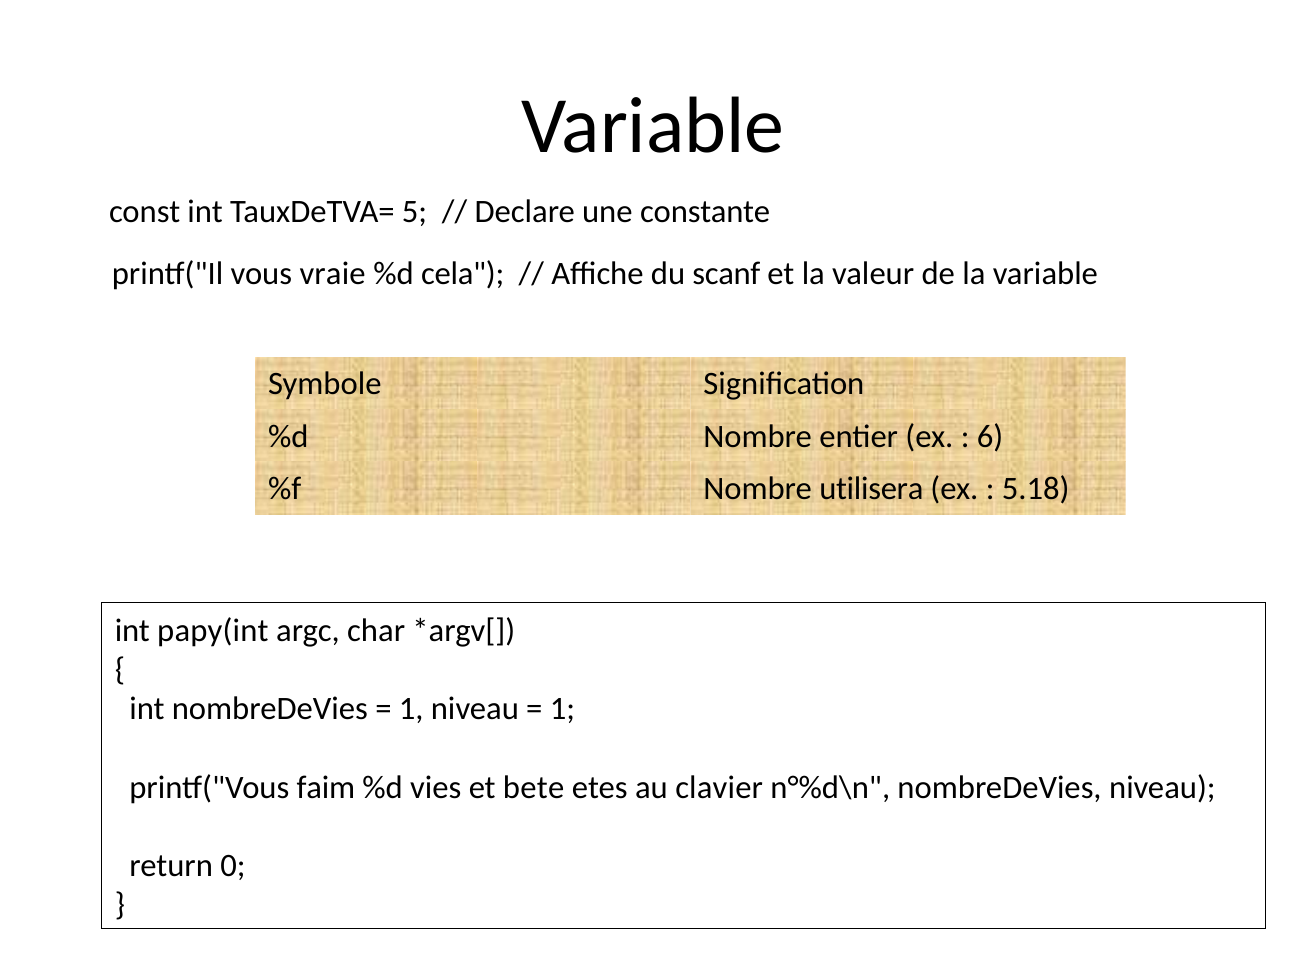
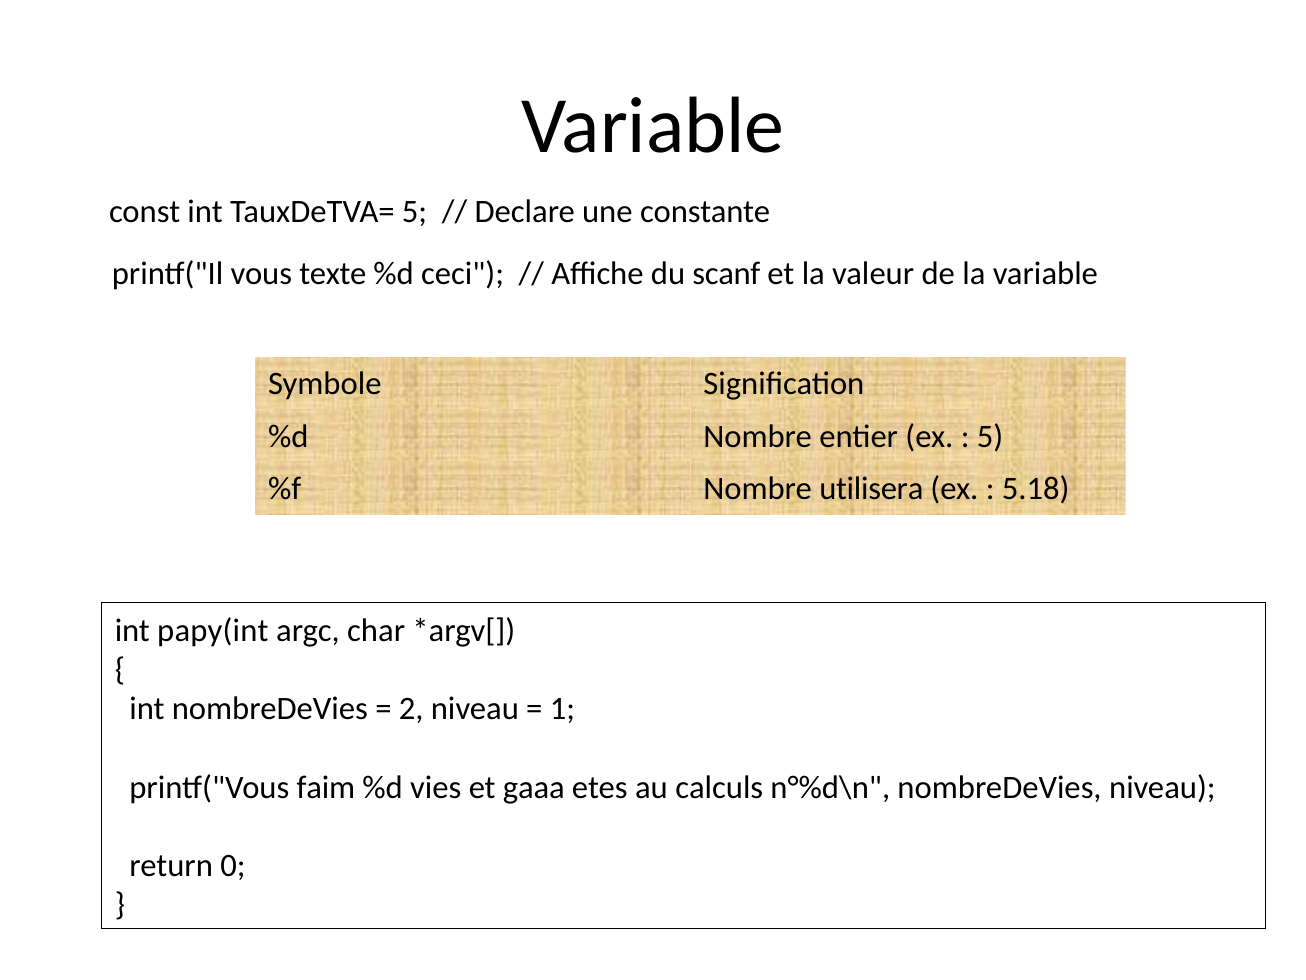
vraie: vraie -> texte (333, 273)
cela: cela -> ceci (463, 273)
6: 6 -> 5 (990, 436)
1: 1 -> 2 (411, 709)
bete: bete -> gaaa (534, 787)
clavier: clavier -> calculs (719, 787)
